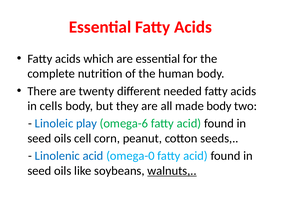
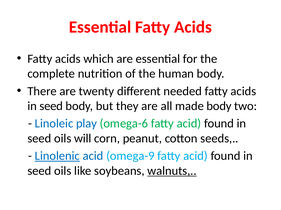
cells: cells -> seed (51, 106)
cell: cell -> will (83, 139)
Linolenic underline: none -> present (57, 156)
omega-0: omega-0 -> omega-9 (130, 156)
